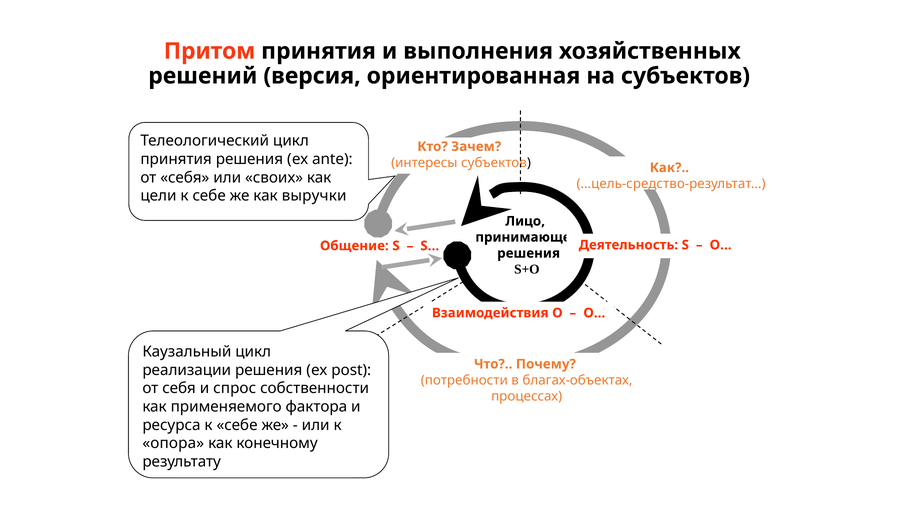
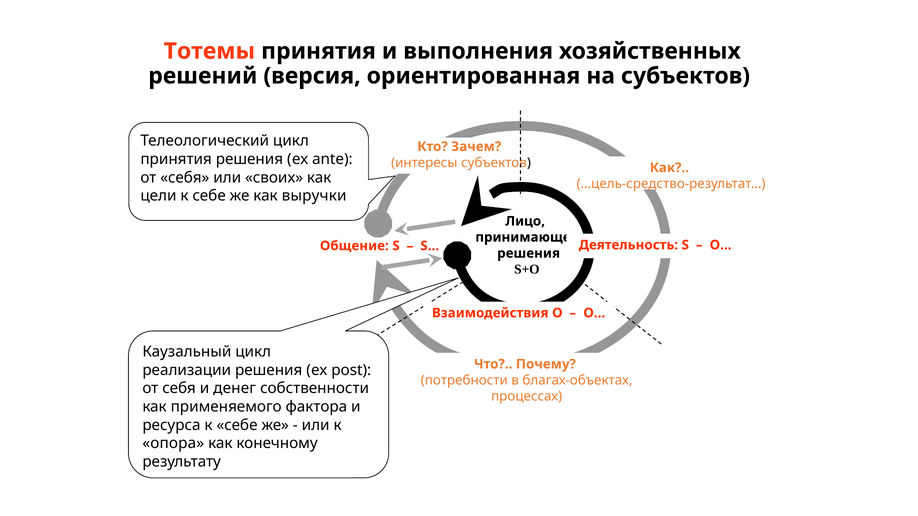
Притом: Притом -> Тотемы (209, 51)
спрос: спрос -> денег (235, 389)
